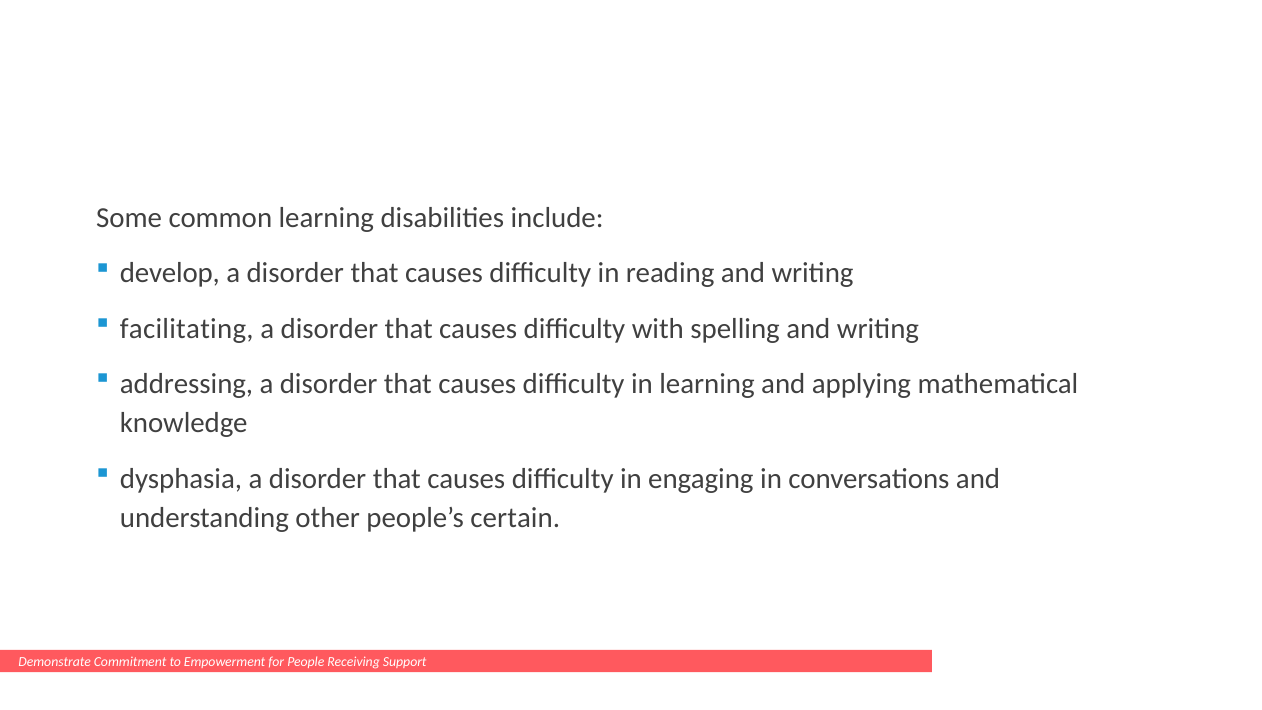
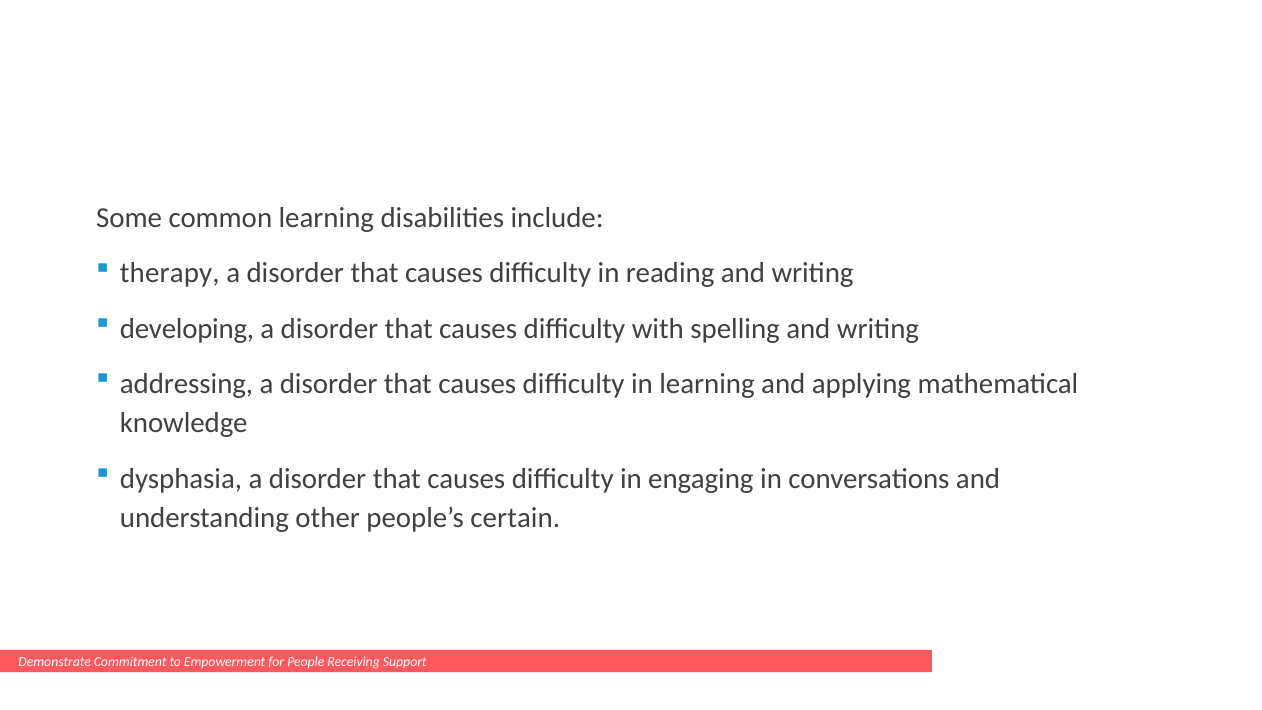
develop: develop -> therapy (170, 273)
facilitating: facilitating -> developing (187, 328)
